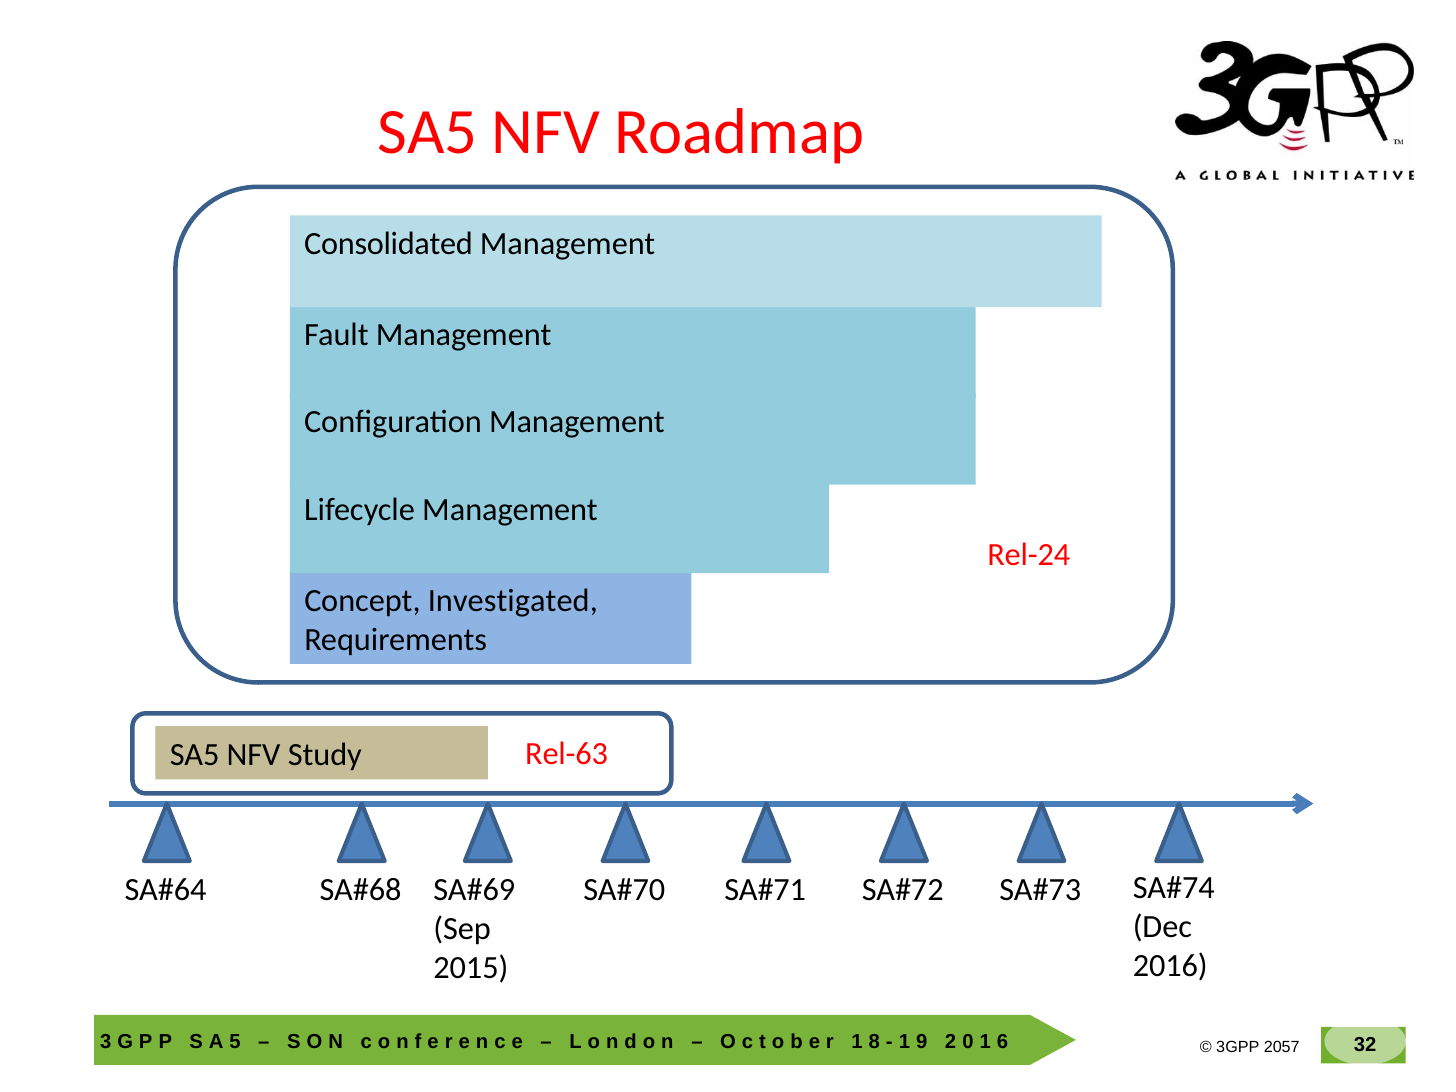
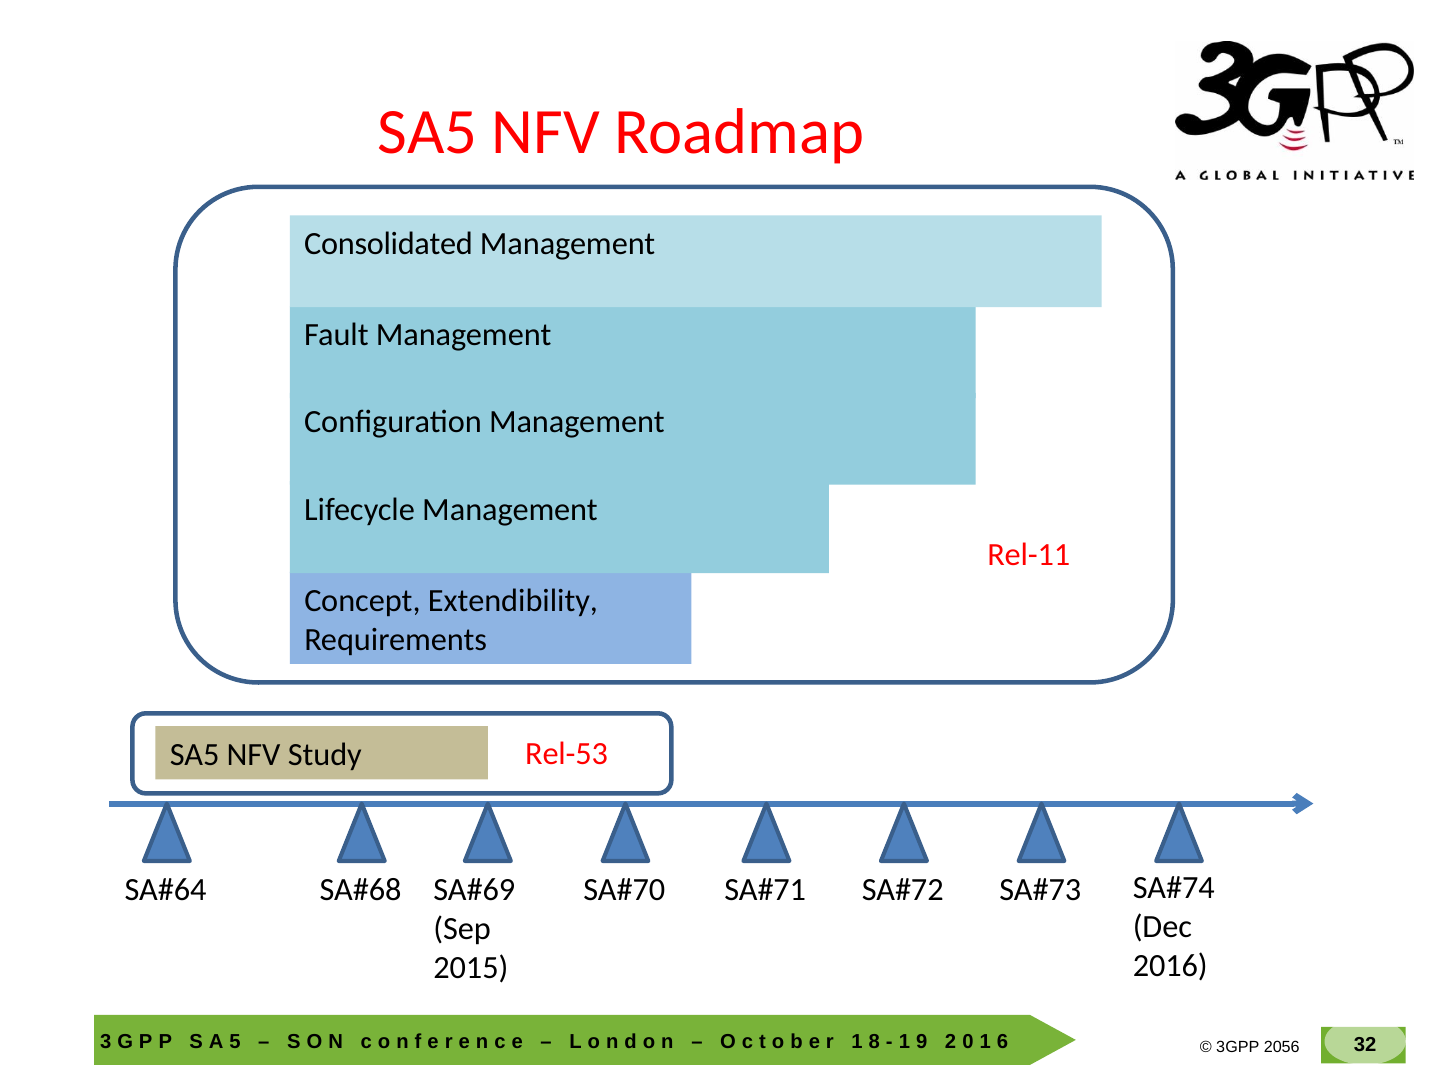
Rel-24: Rel-24 -> Rel-11 (1029, 555)
Investigated: Investigated -> Extendibility (513, 601)
Rel-63: Rel-63 -> Rel-53 (567, 754)
2057: 2057 -> 2056 (1282, 1047)
